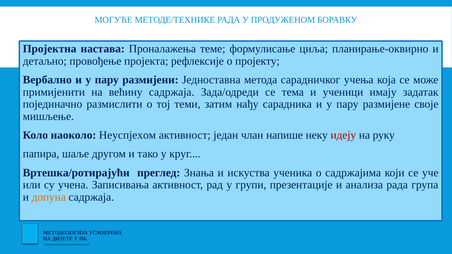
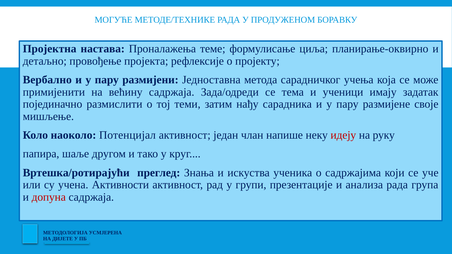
Неуспјехом: Неуспјехом -> Потенцијал (127, 135)
Записивања: Записивања -> Активности (120, 185)
допуна colour: orange -> red (49, 197)
